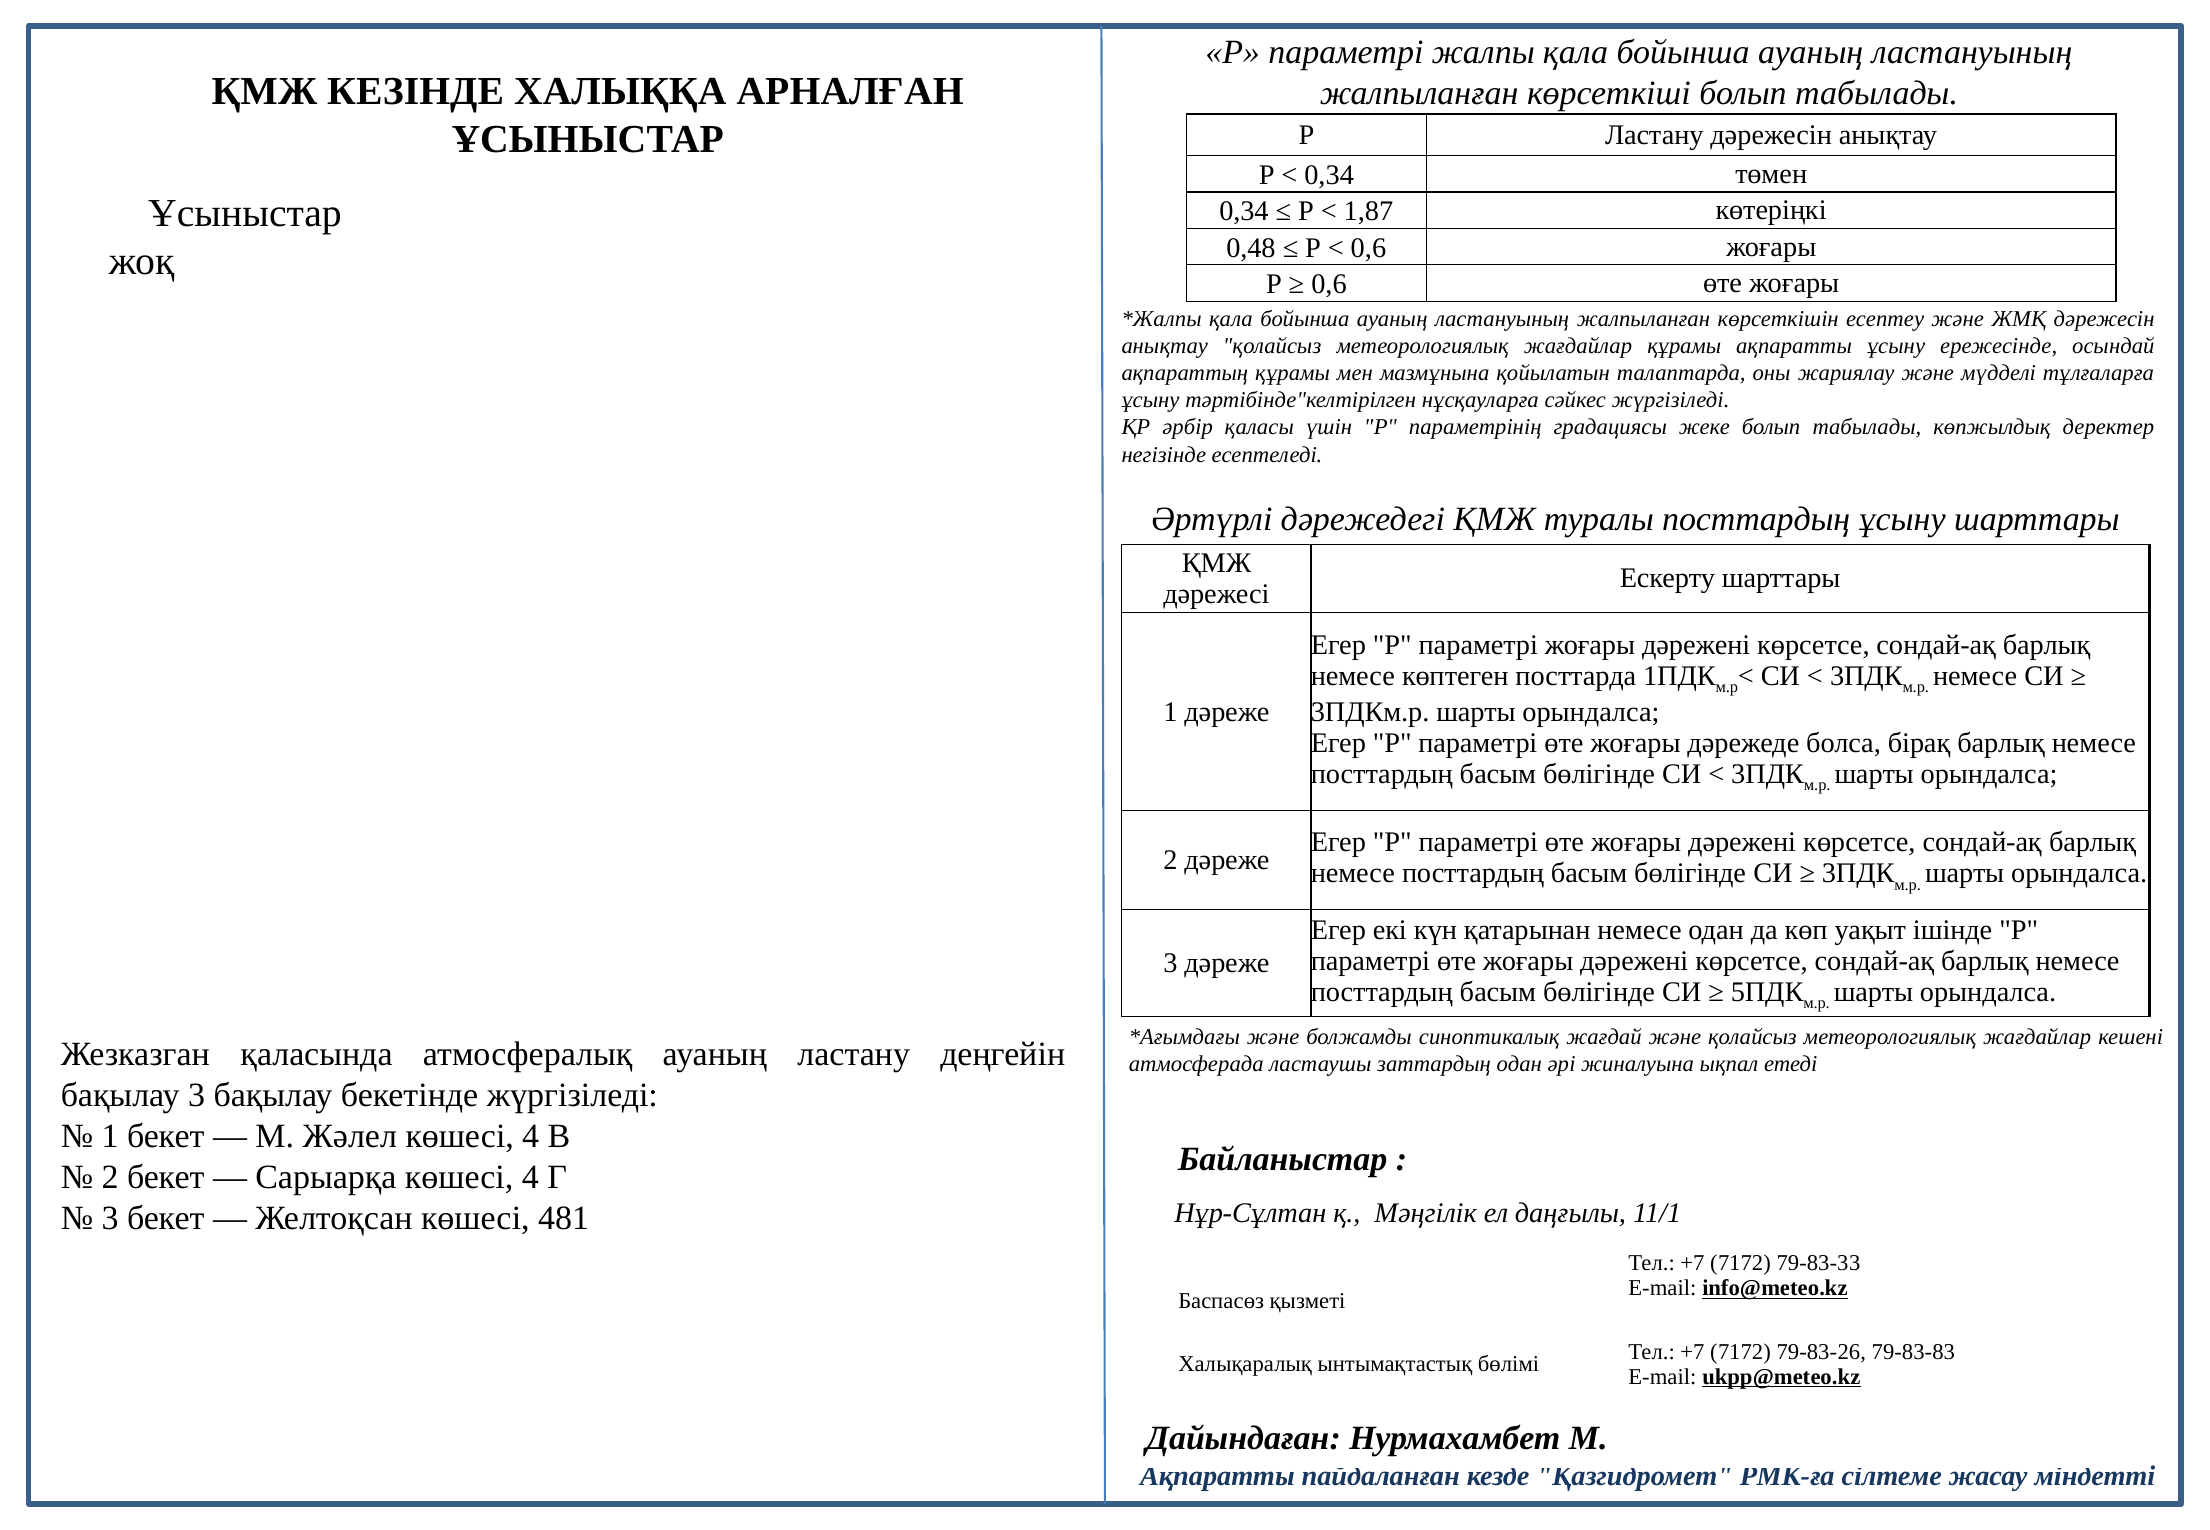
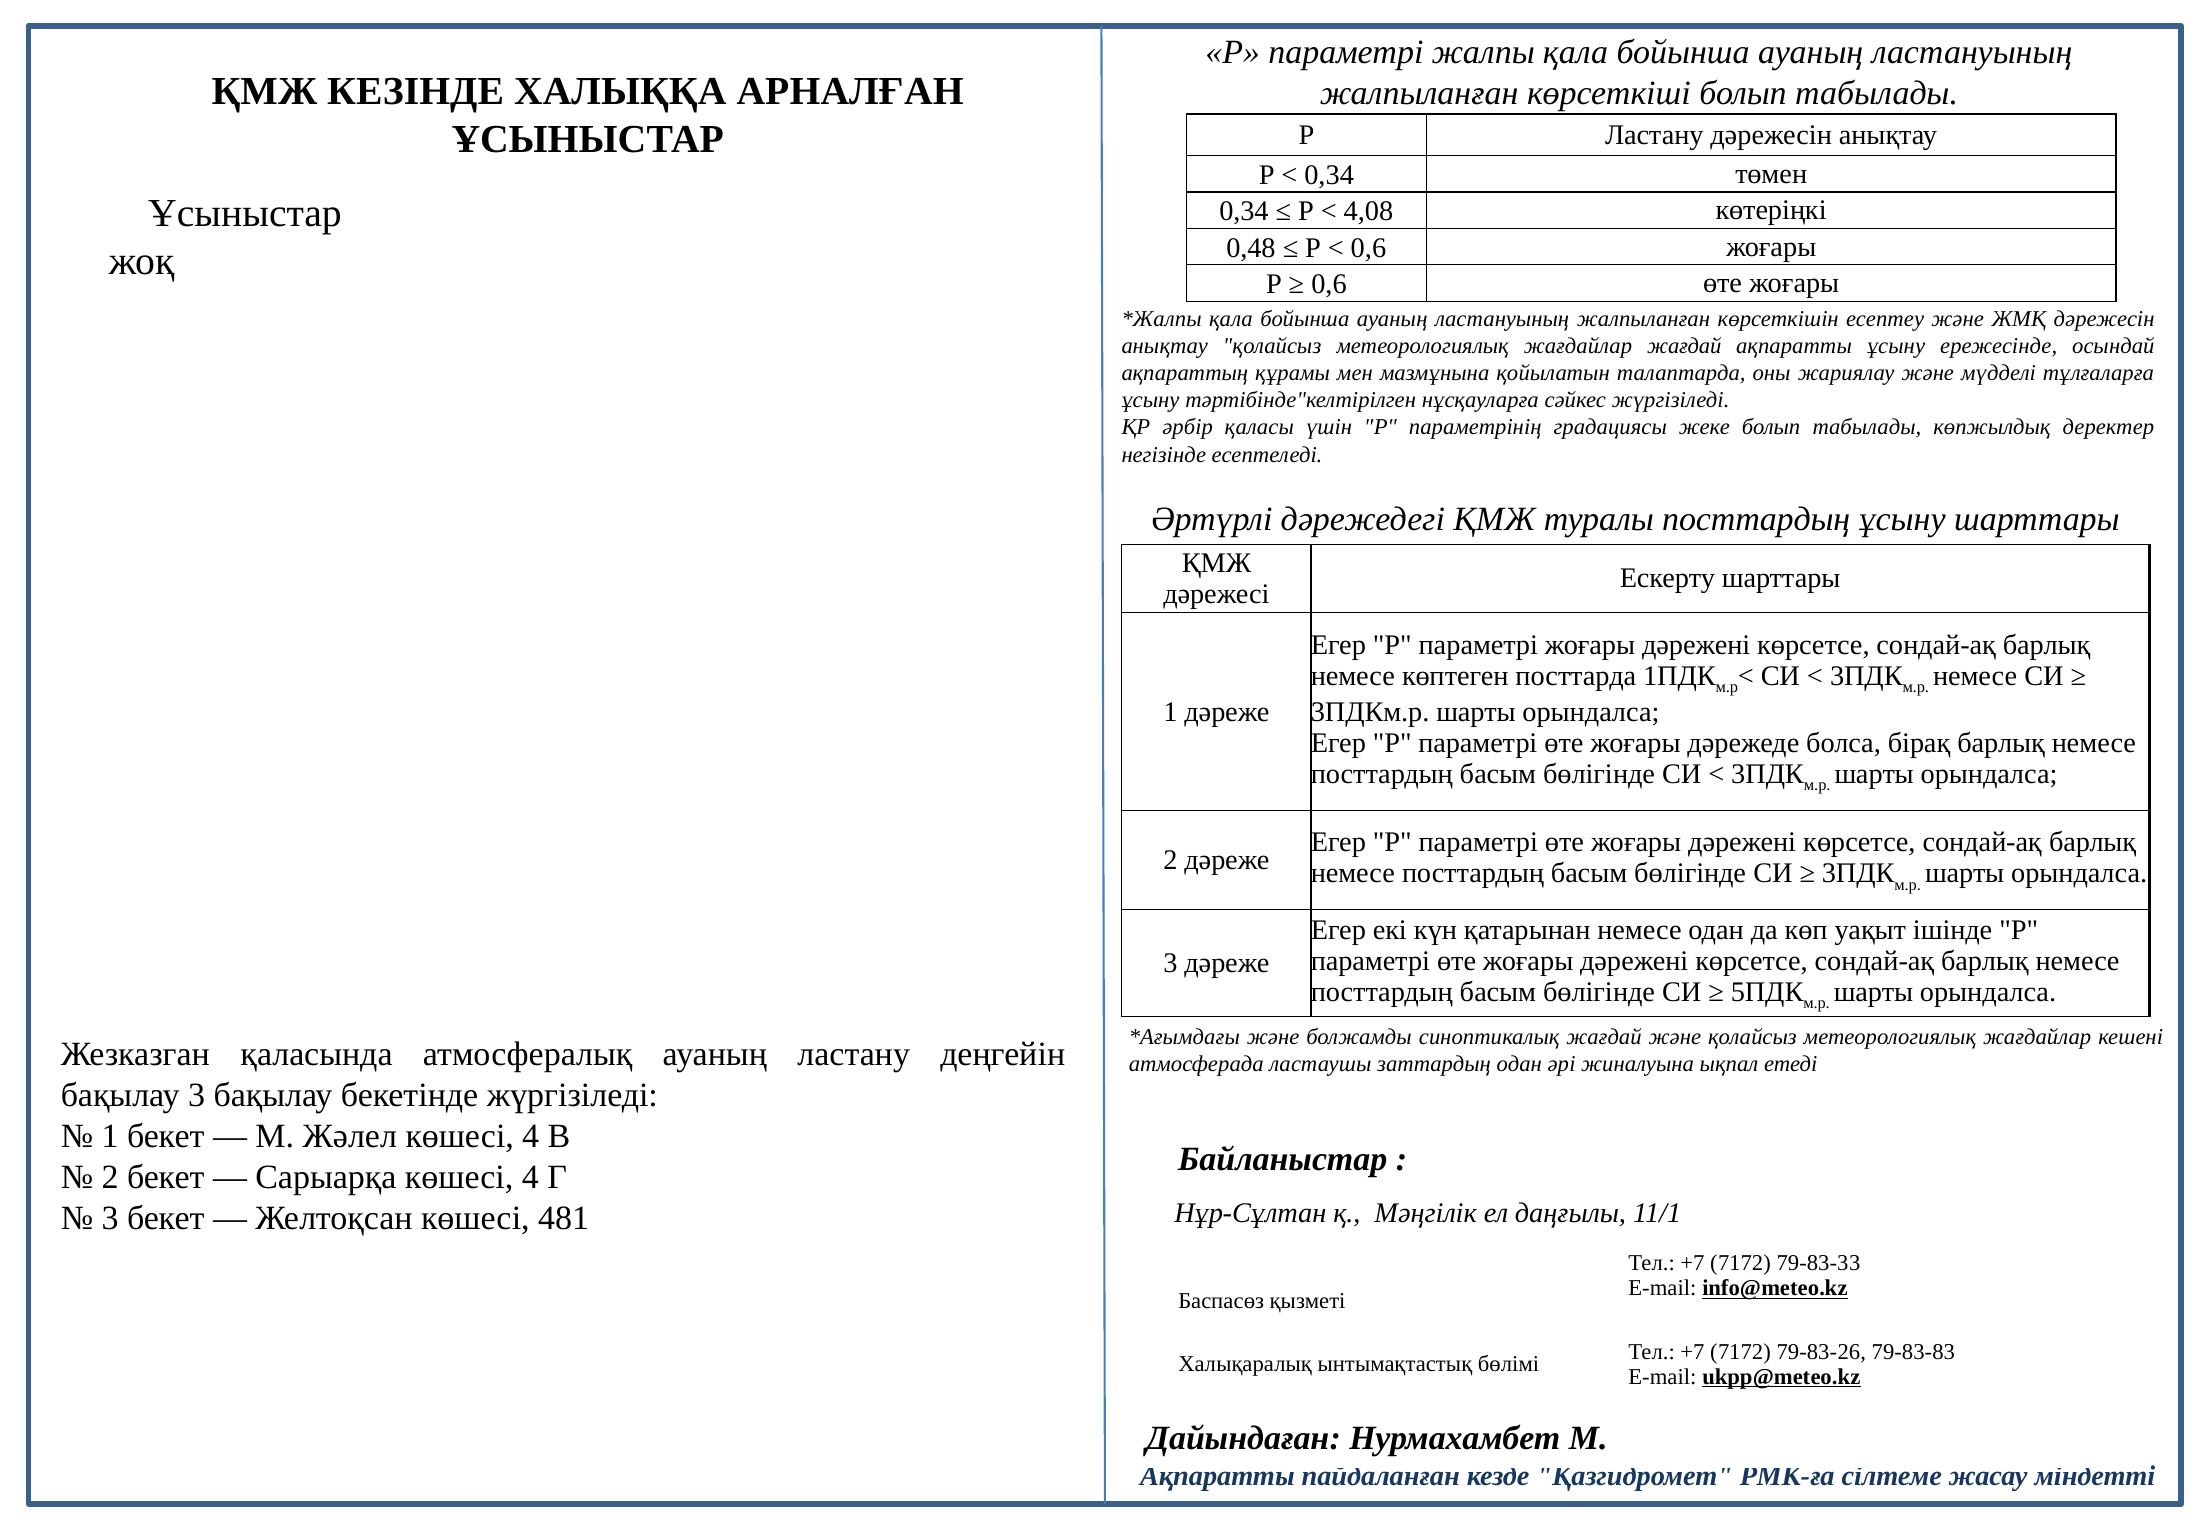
1,87: 1,87 -> 4,08 (1368, 211)
жағдайлар құрамы: құрамы -> жағдай (1684, 346)
